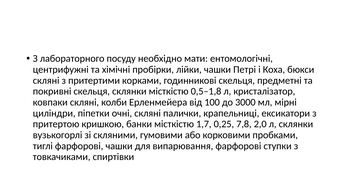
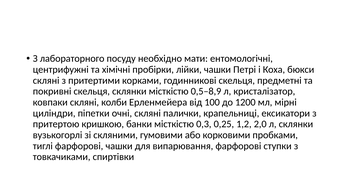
0,5–1,8: 0,5–1,8 -> 0,5–8,9 (206, 91)
3000: 3000 -> 1200 (245, 102)
1,7: 1,7 -> 0,3 (204, 124)
7,8: 7,8 -> 1,2 (244, 124)
